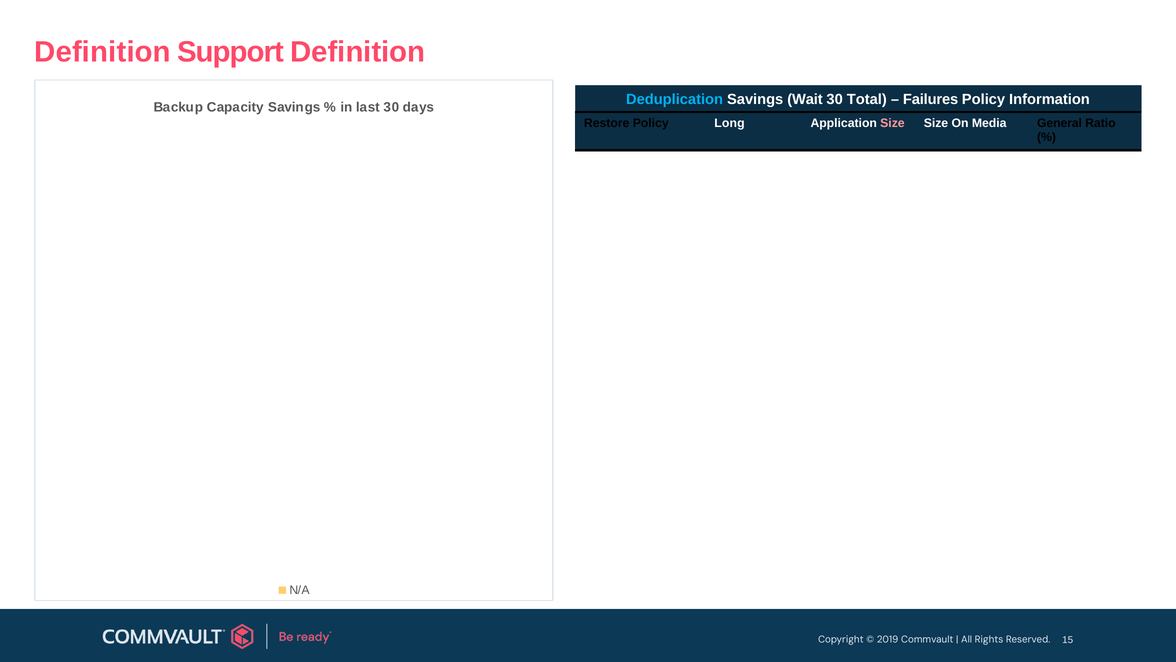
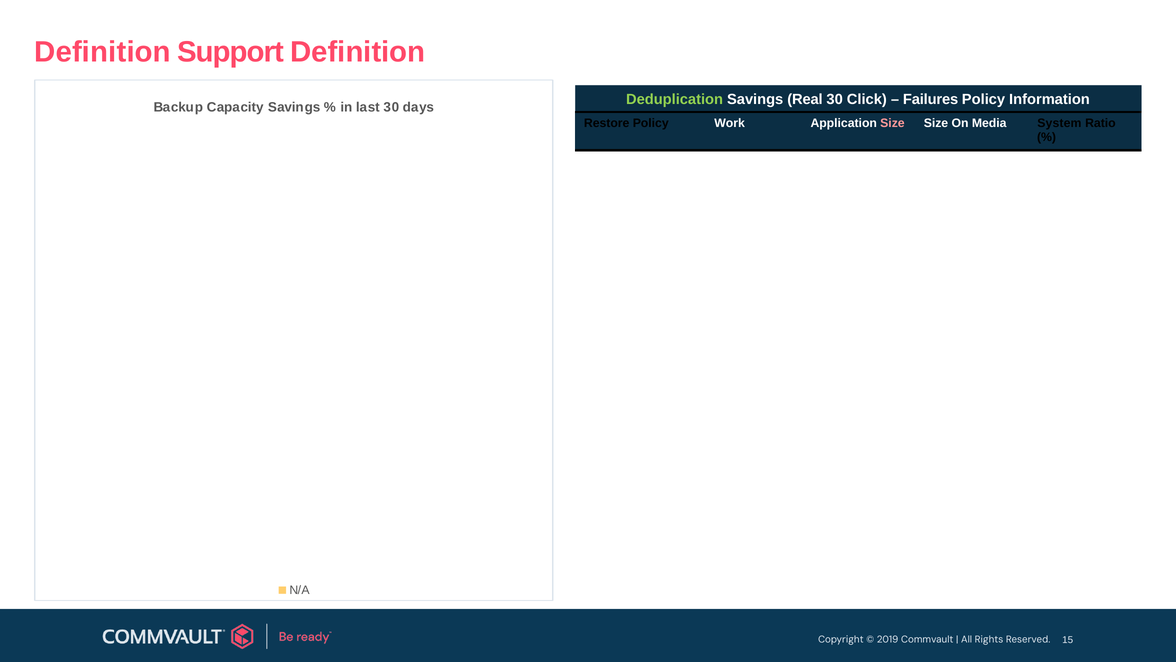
Deduplication colour: light blue -> light green (675, 99)
Wait: Wait -> Real (805, 99)
Total: Total -> Click (867, 99)
Long: Long -> Work (730, 123)
General: General -> System (1059, 123)
